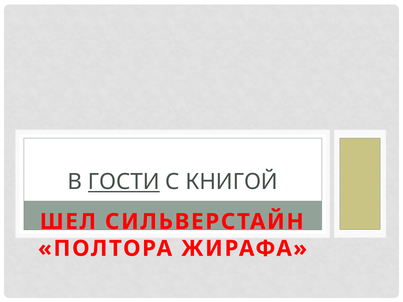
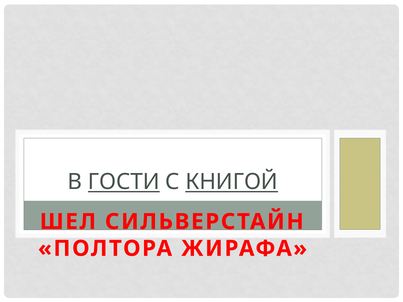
КНИГОЙ underline: none -> present (232, 182)
